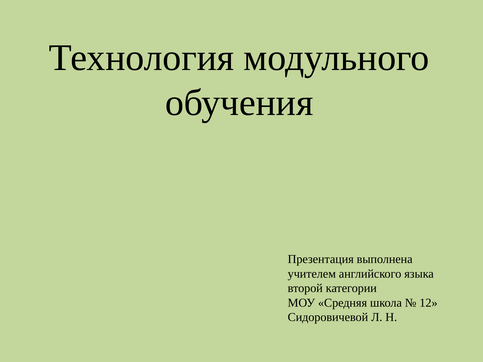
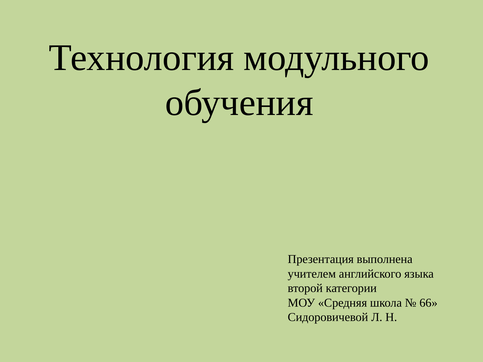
12: 12 -> 66 (429, 303)
